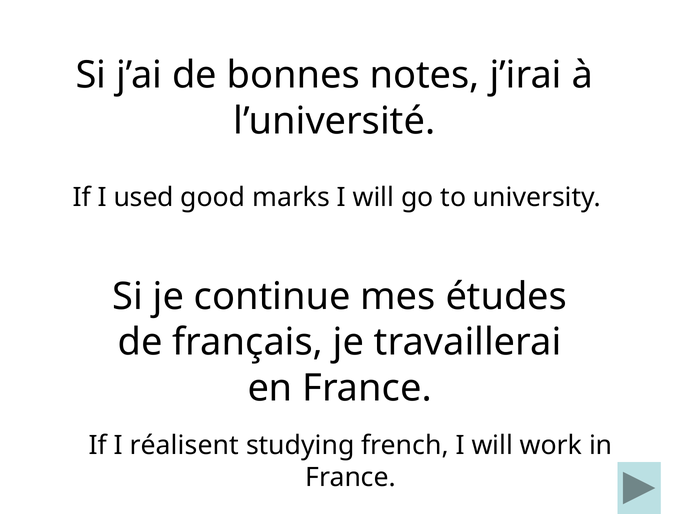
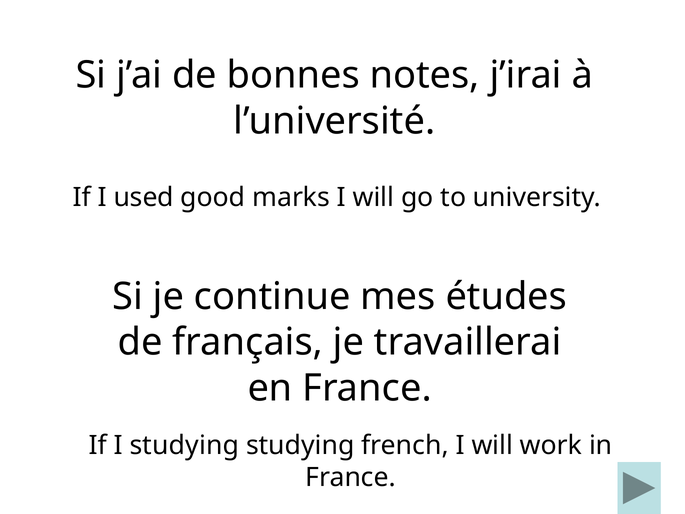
I réalisent: réalisent -> studying (184, 445)
